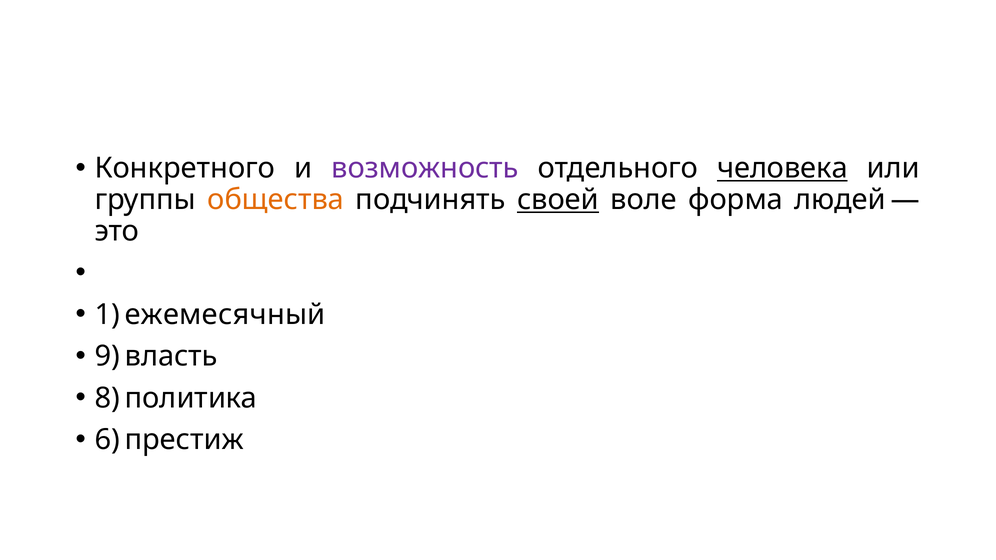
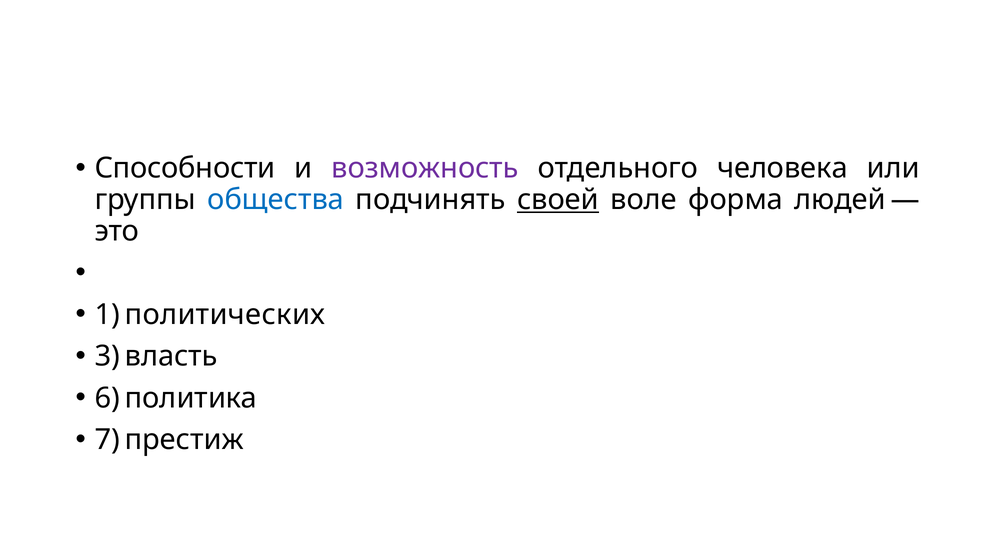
Конкретного: Конкретного -> Способности (185, 168)
человека underline: present -> none (782, 168)
общества colour: orange -> blue (276, 200)
ежемесячный: ежемесячный -> политических (225, 315)
9: 9 -> 3 (107, 356)
8: 8 -> 6 (107, 398)
6: 6 -> 7 (107, 440)
